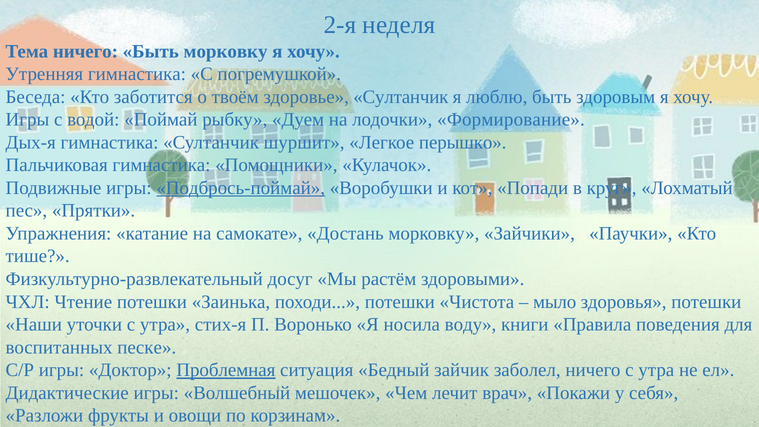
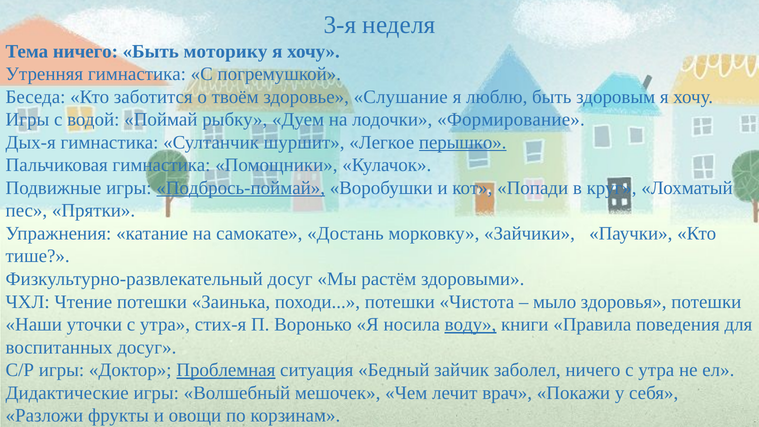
2-я: 2-я -> 3-я (340, 25)
Быть морковку: морковку -> моторику (225, 51)
здоровье Султанчик: Султанчик -> Слушание (401, 97)
перышко underline: none -> present (463, 142)
воду underline: none -> present (471, 325)
воспитанных песке: песке -> досуг (147, 347)
